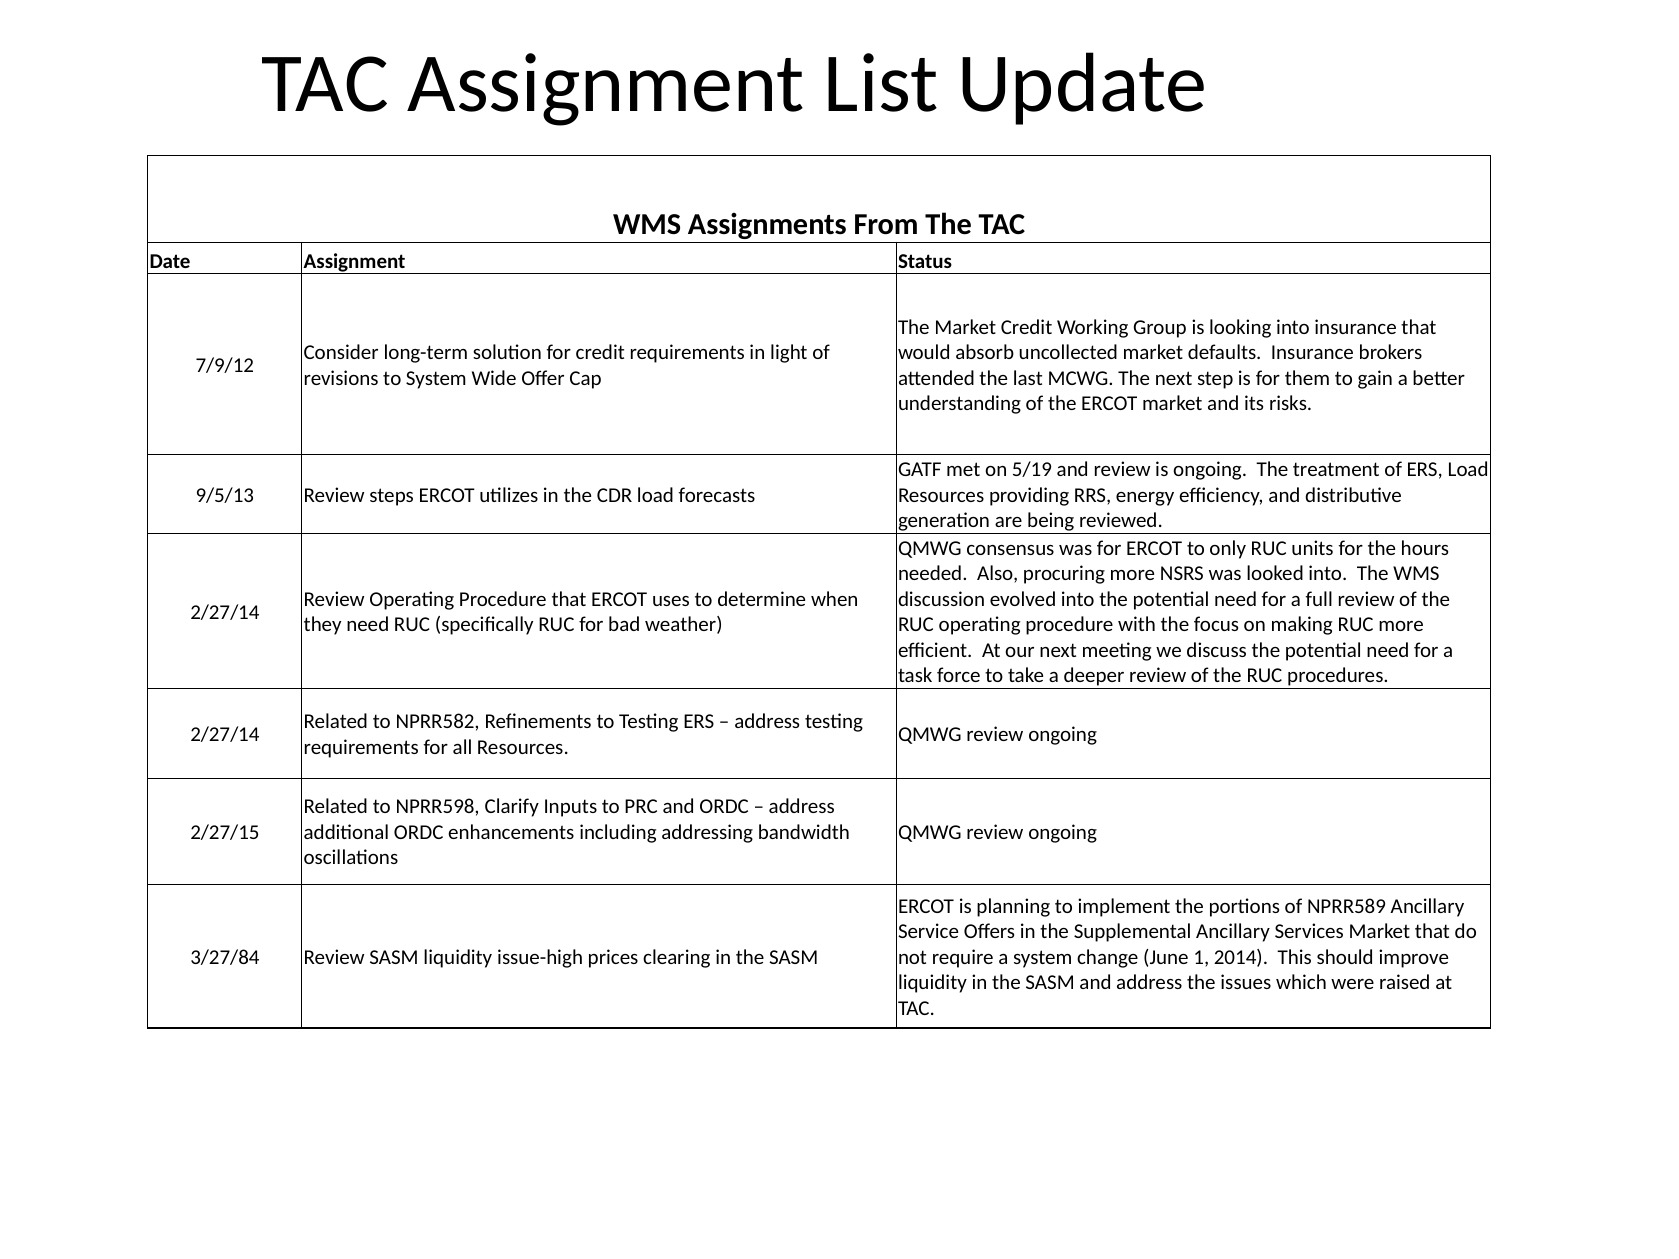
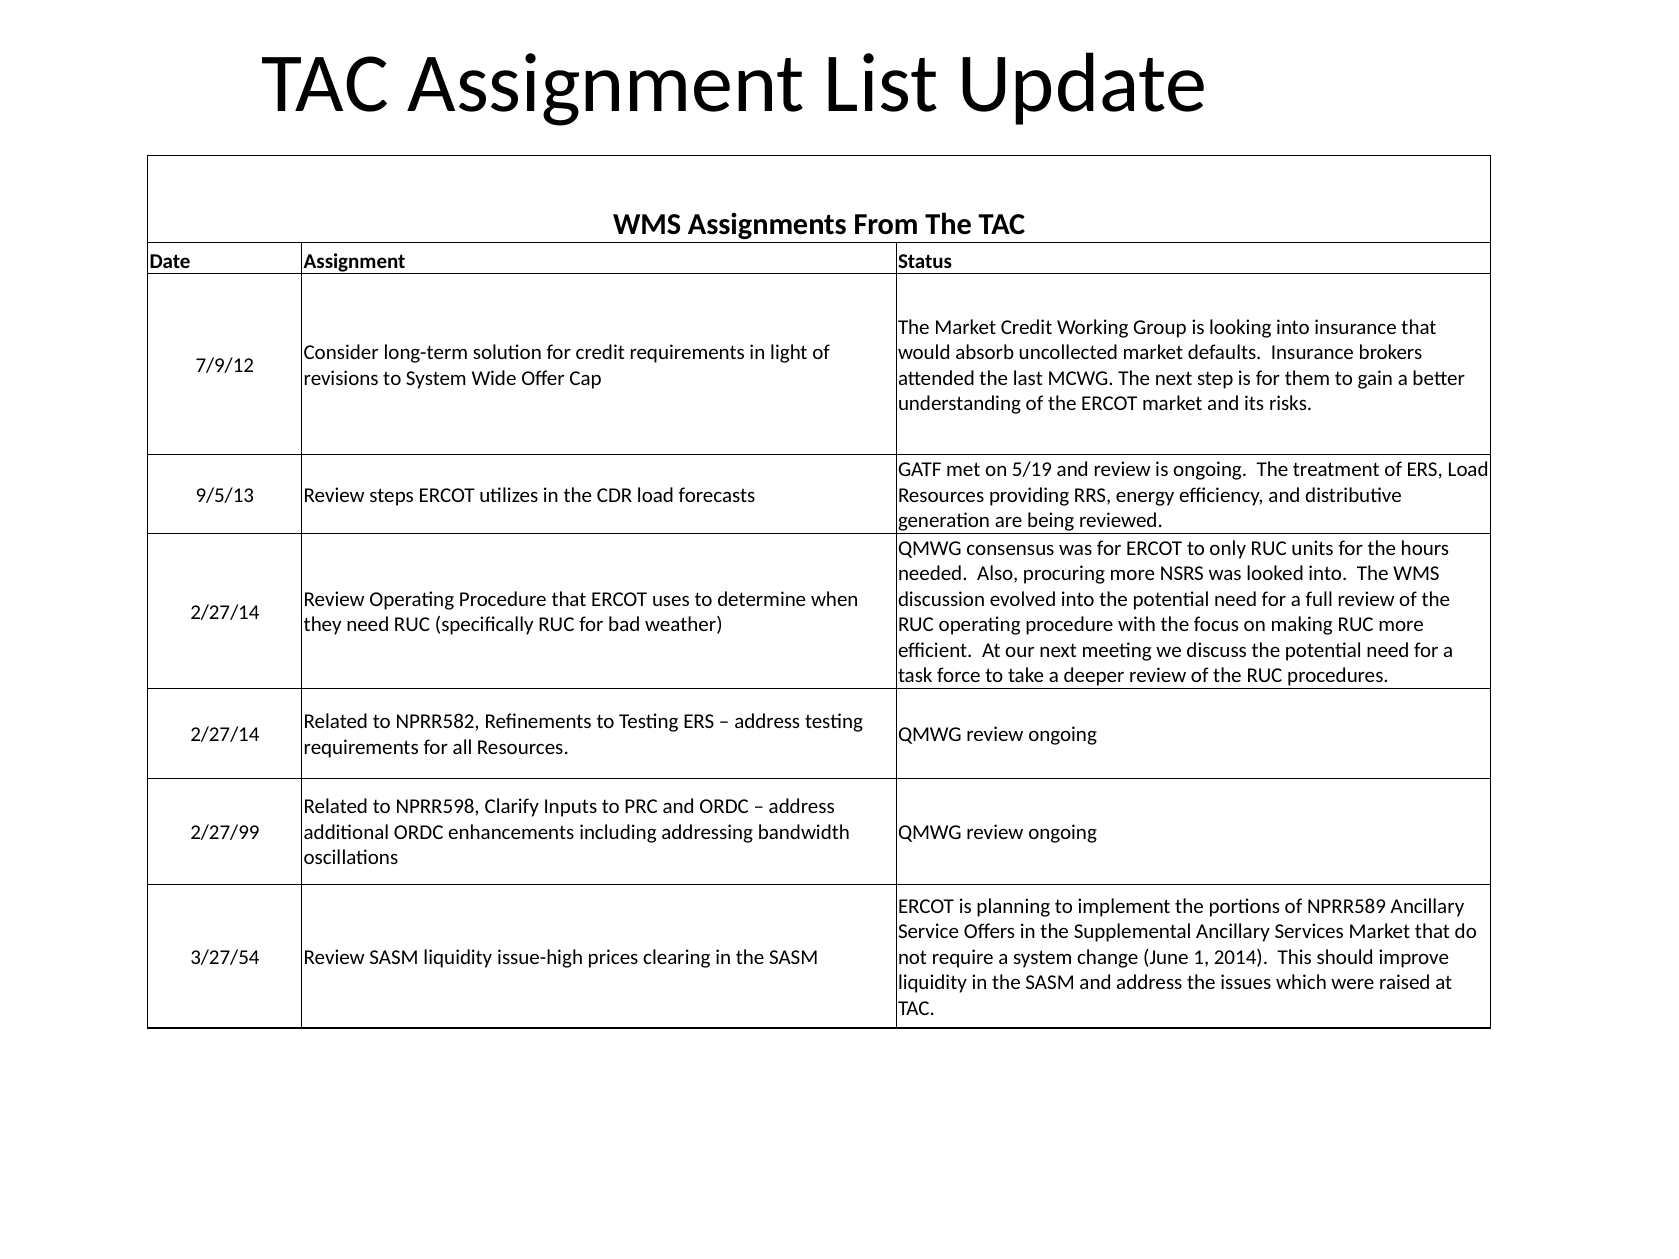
2/27/15: 2/27/15 -> 2/27/99 (225, 833)
3/27/84: 3/27/84 -> 3/27/54 (225, 957)
